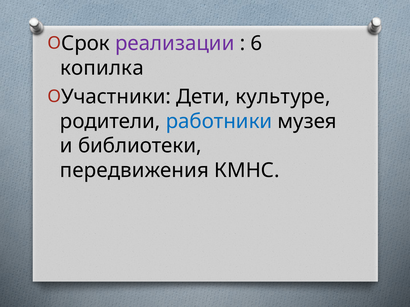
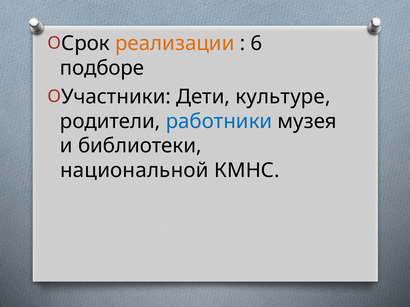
реализации colour: purple -> orange (175, 44)
копилка: копилка -> подборе (102, 68)
передвижения: передвижения -> национальной (134, 171)
